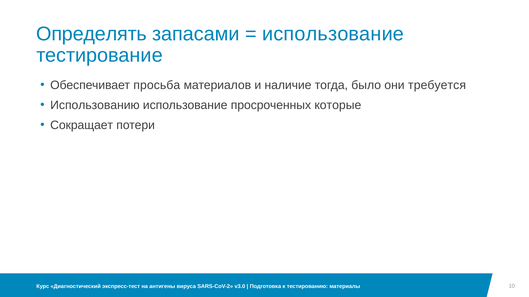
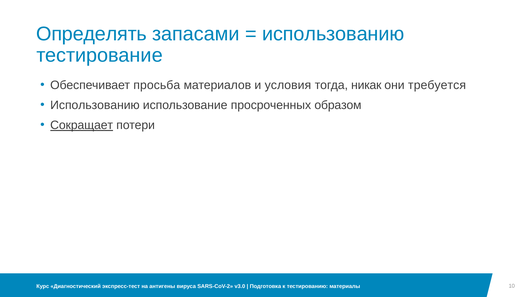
использование: использование -> использованию (333, 34)
наличие: наличие -> условия (288, 85)
было: было -> никак (366, 85)
которые: которые -> образом (338, 105)
Сокращает underline: none -> present (82, 126)
